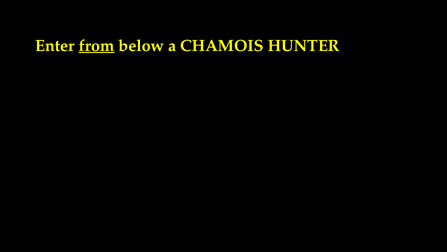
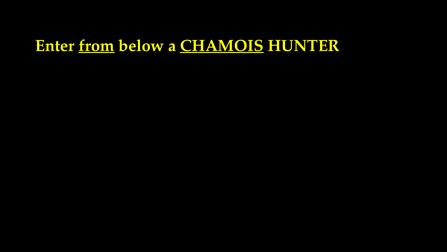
CHAMOIS underline: none -> present (222, 46)
